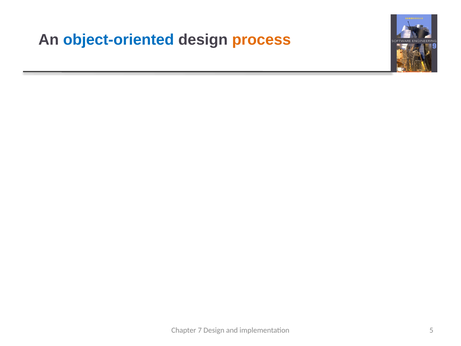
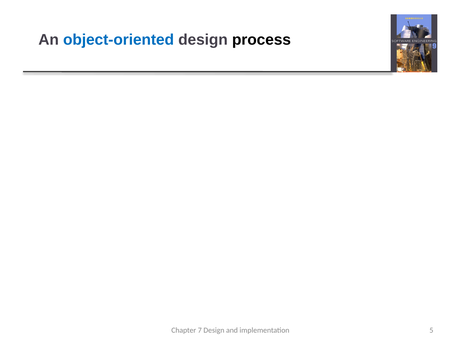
process colour: orange -> black (261, 40)
